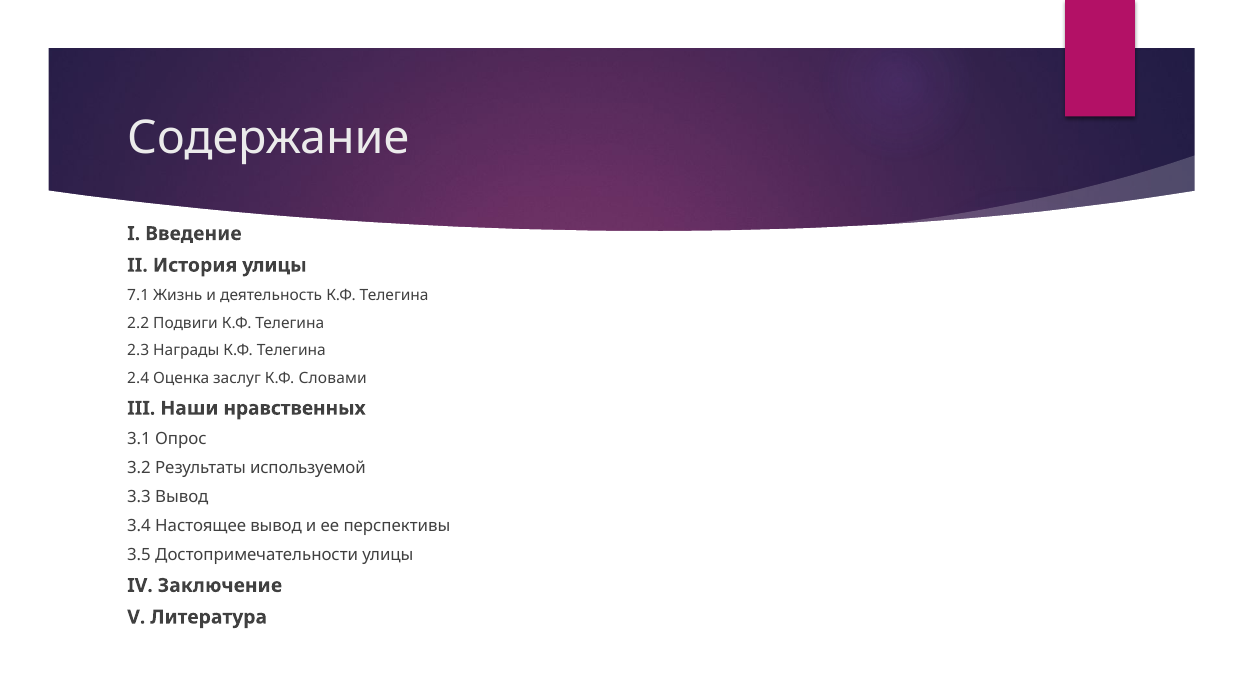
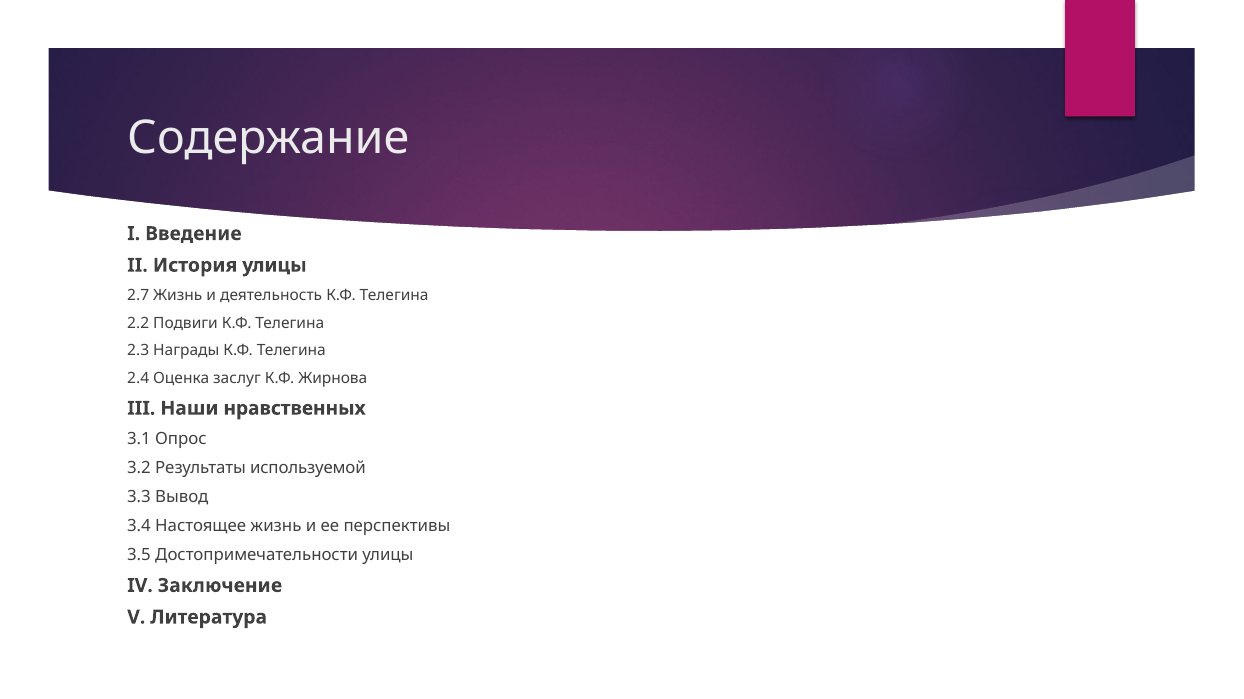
7.1: 7.1 -> 2.7 (138, 295)
Словами: Словами -> Жирнова (333, 379)
Настоящее вывод: вывод -> жизнь (276, 527)
